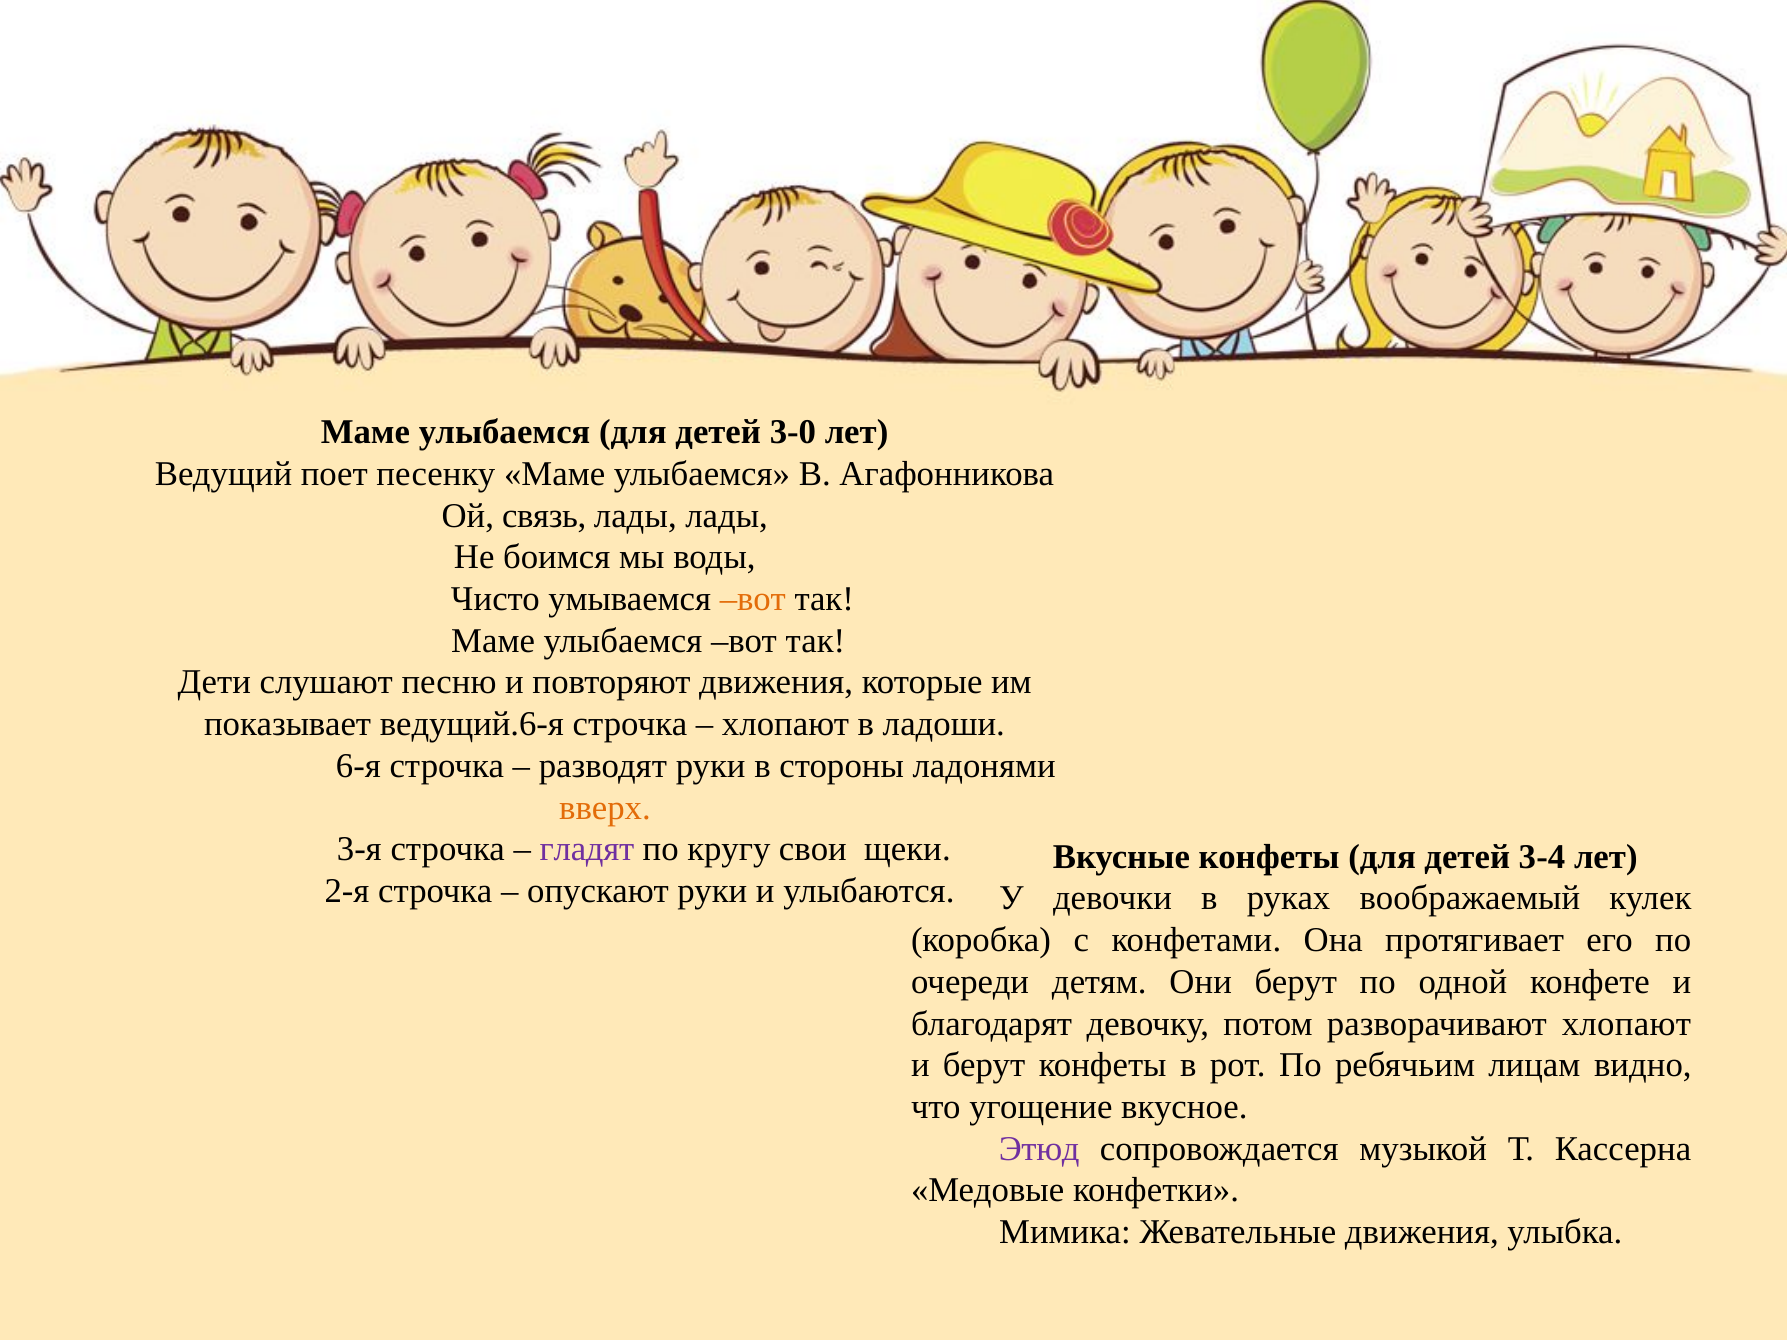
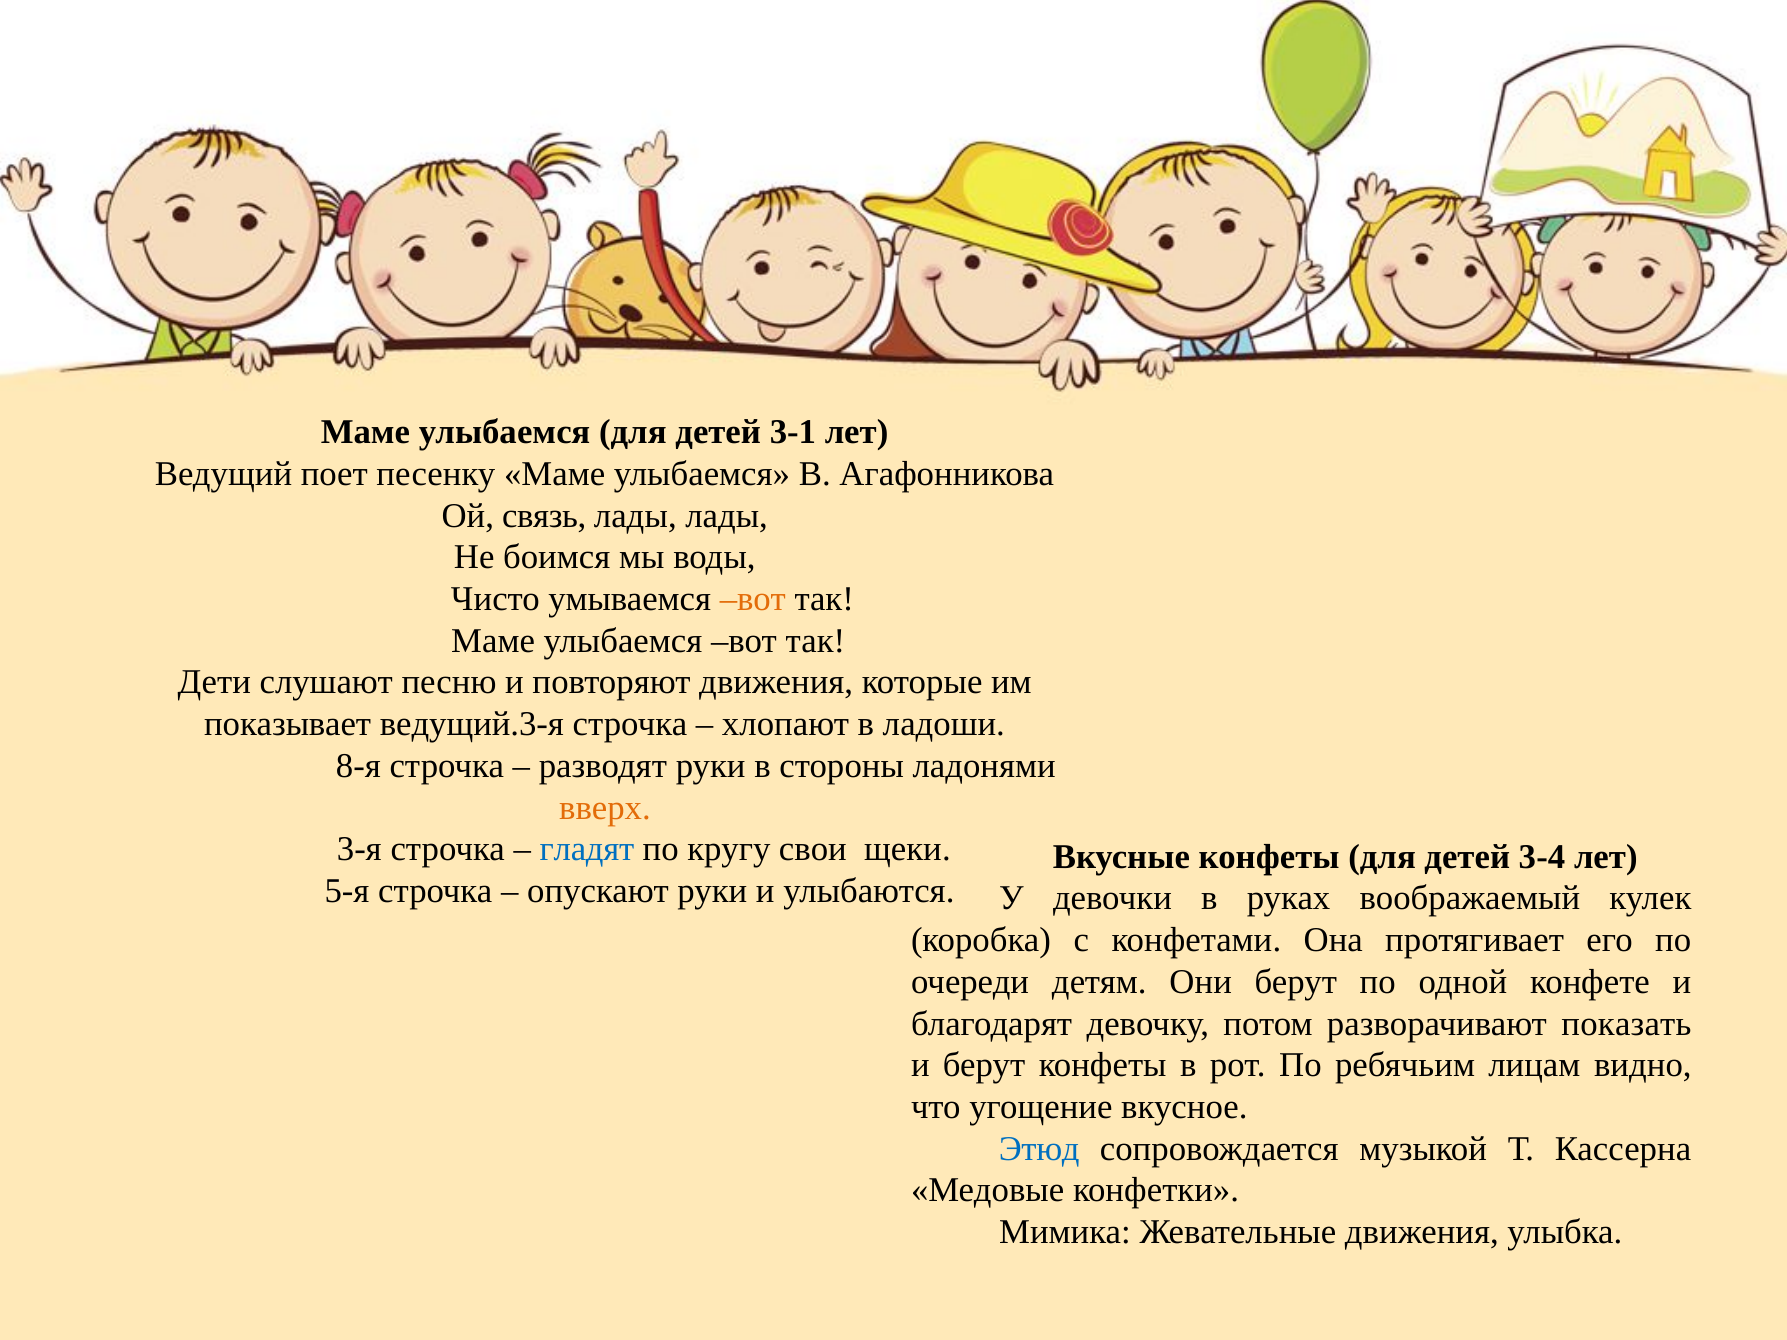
3-0: 3-0 -> 3-1 (793, 432)
ведущий.6-я: ведущий.6-я -> ведущий.3-я (472, 724)
6-я: 6-я -> 8-я (358, 766)
гладят colour: purple -> blue (587, 849)
2-я: 2-я -> 5-я (347, 891)
разворачивают хлопают: хлопают -> показать (1626, 1024)
Этюд colour: purple -> blue (1039, 1149)
